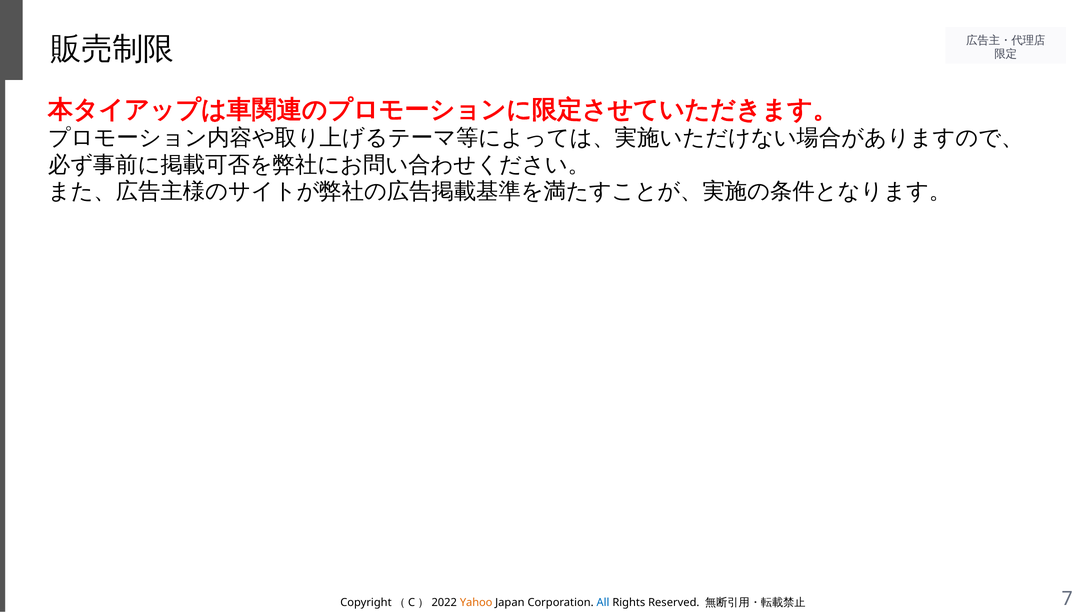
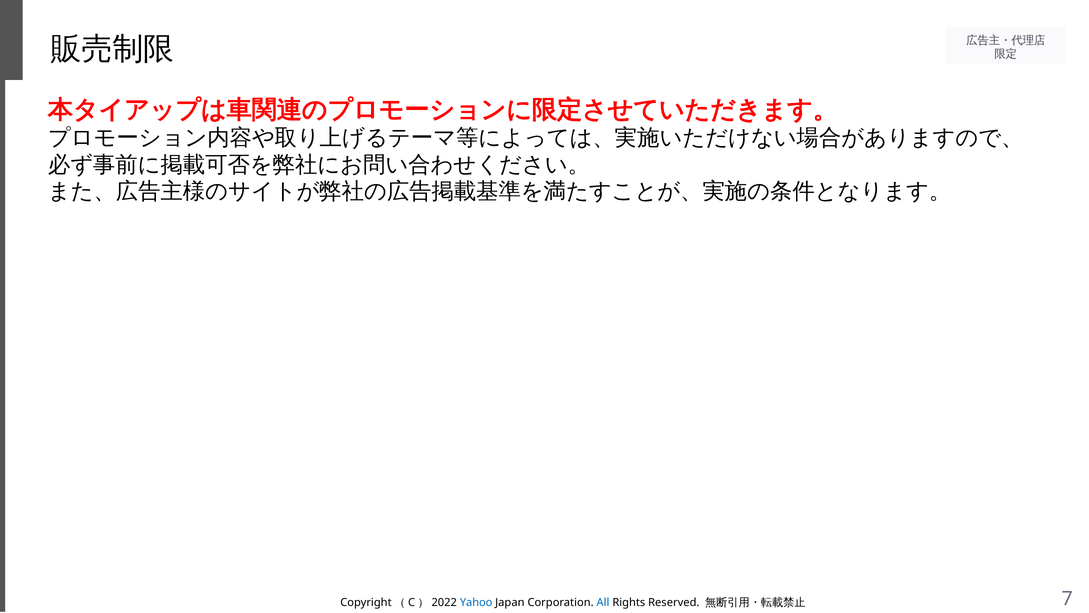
Yahoo colour: orange -> blue (476, 602)
